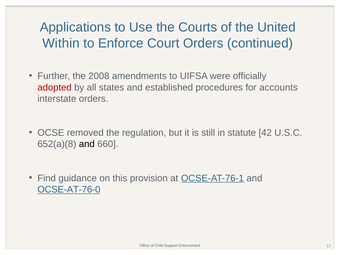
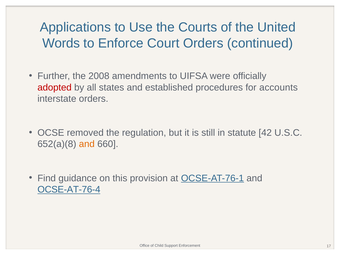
Within: Within -> Words (61, 43)
and colour: black -> orange (87, 144)
OCSE-AT-76-0: OCSE-AT-76-0 -> OCSE-AT-76-4 (69, 190)
